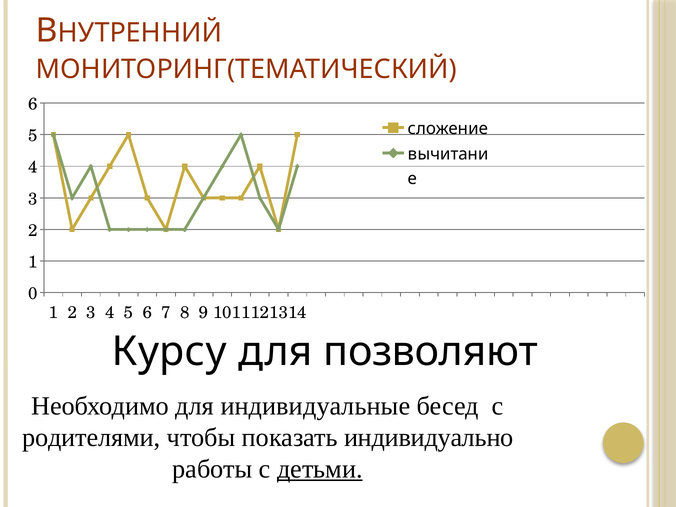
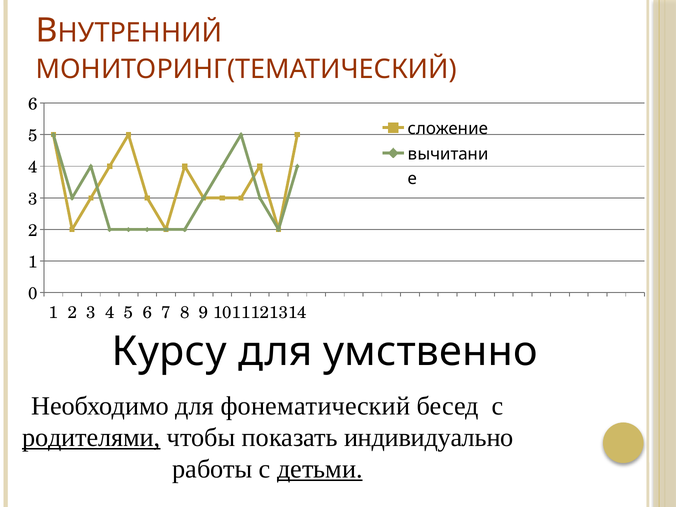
позволяют: позволяют -> умственно (430, 352)
индивидуальные: индивидуальные -> фонематический (315, 406)
родителями underline: none -> present (91, 437)
